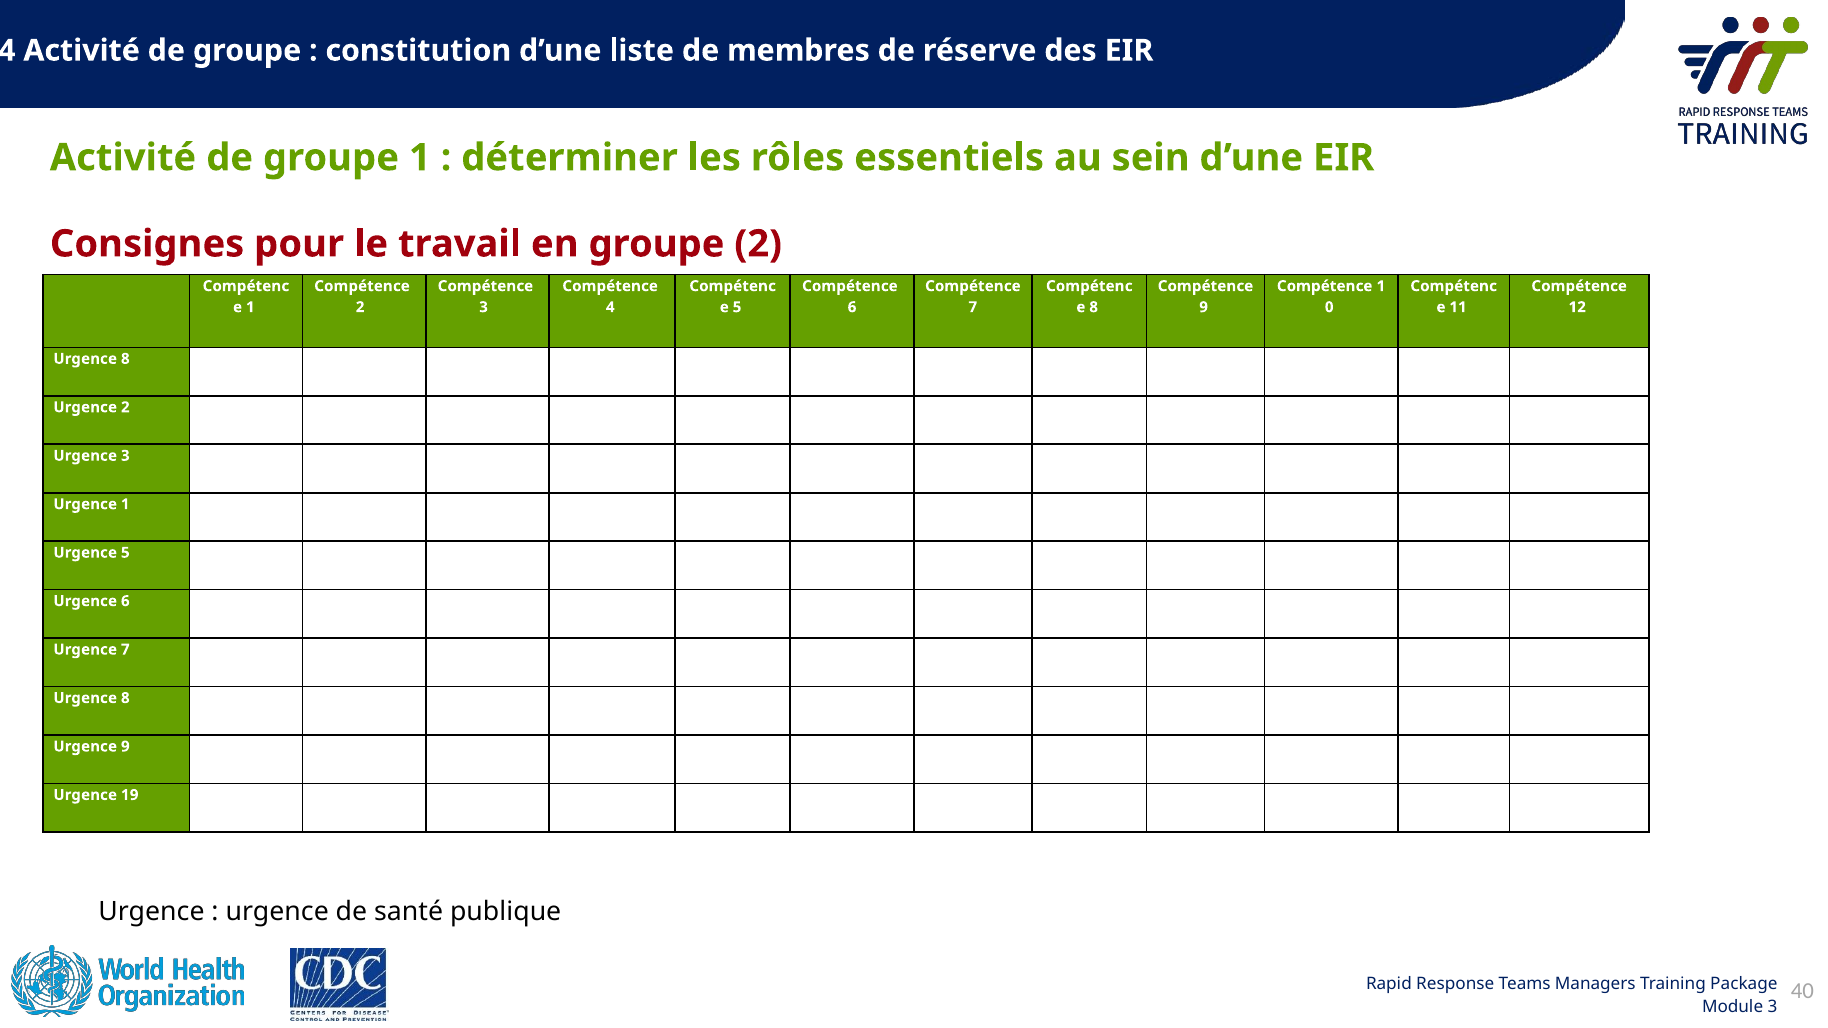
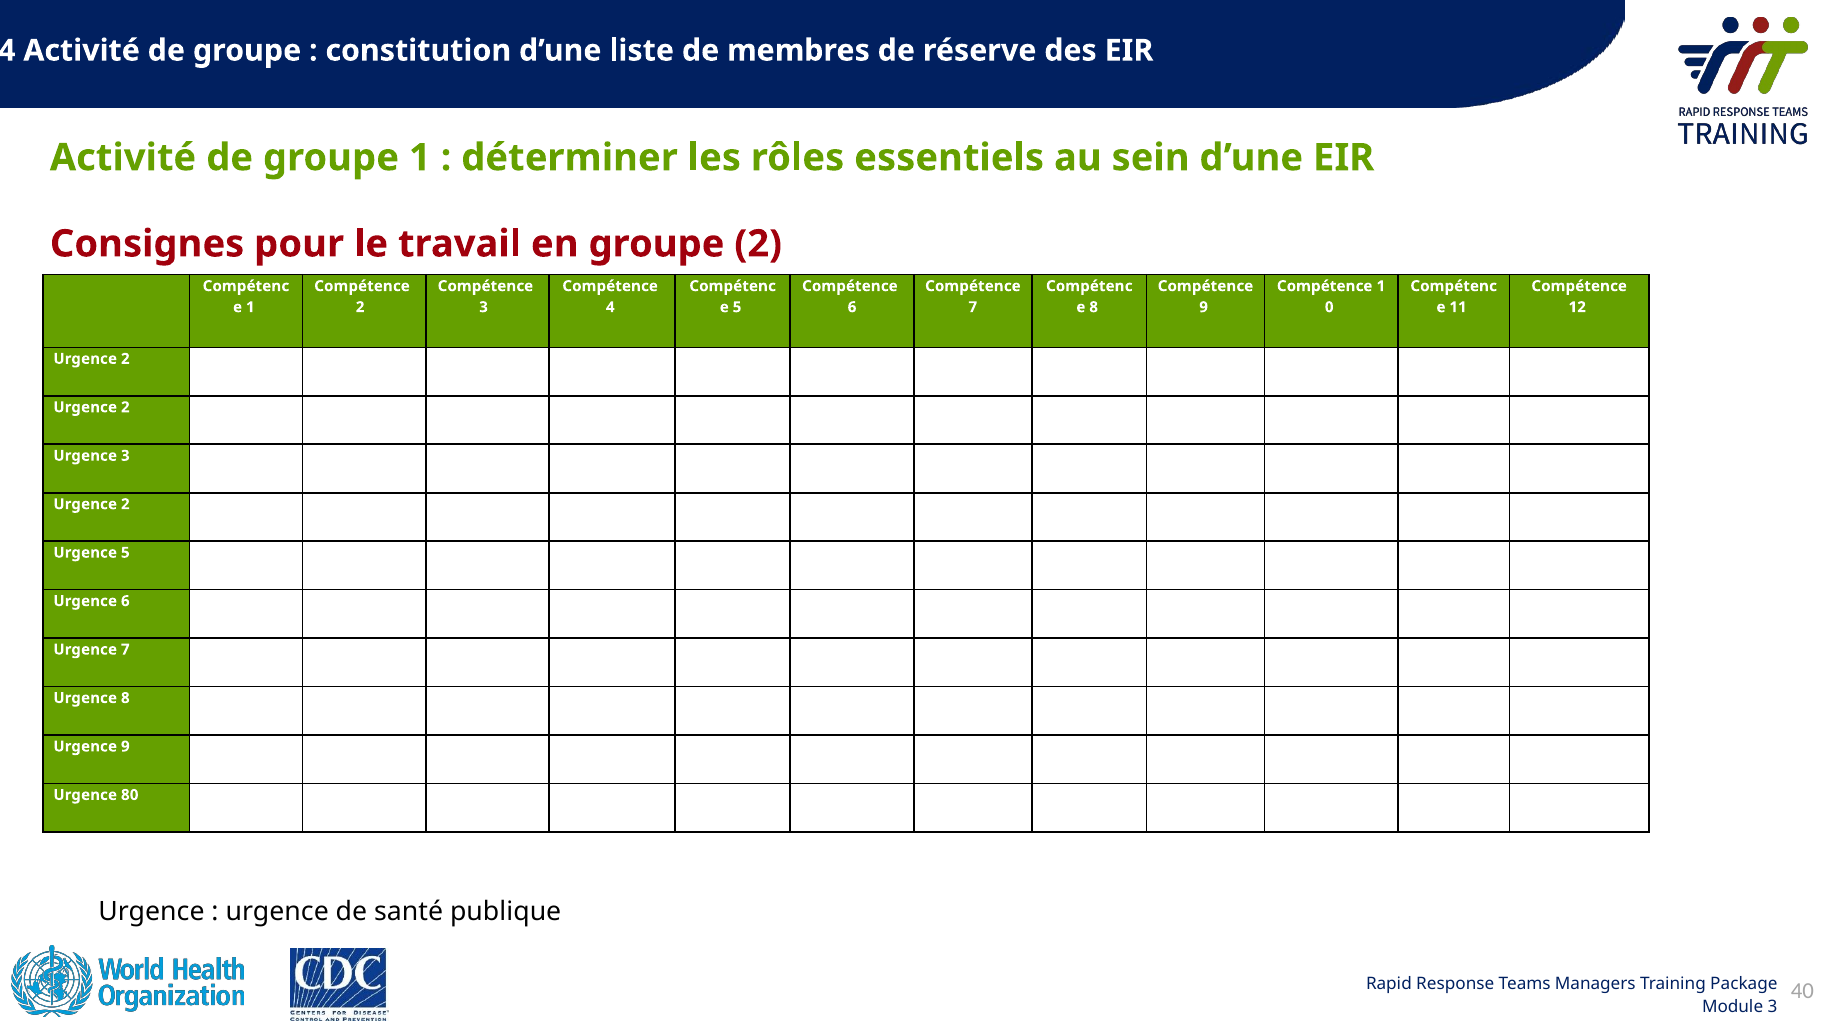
8: 8 -> 2 (125, 359)
1: 1 -> 2 (125, 504)
19: 19 -> 80 (130, 795)
